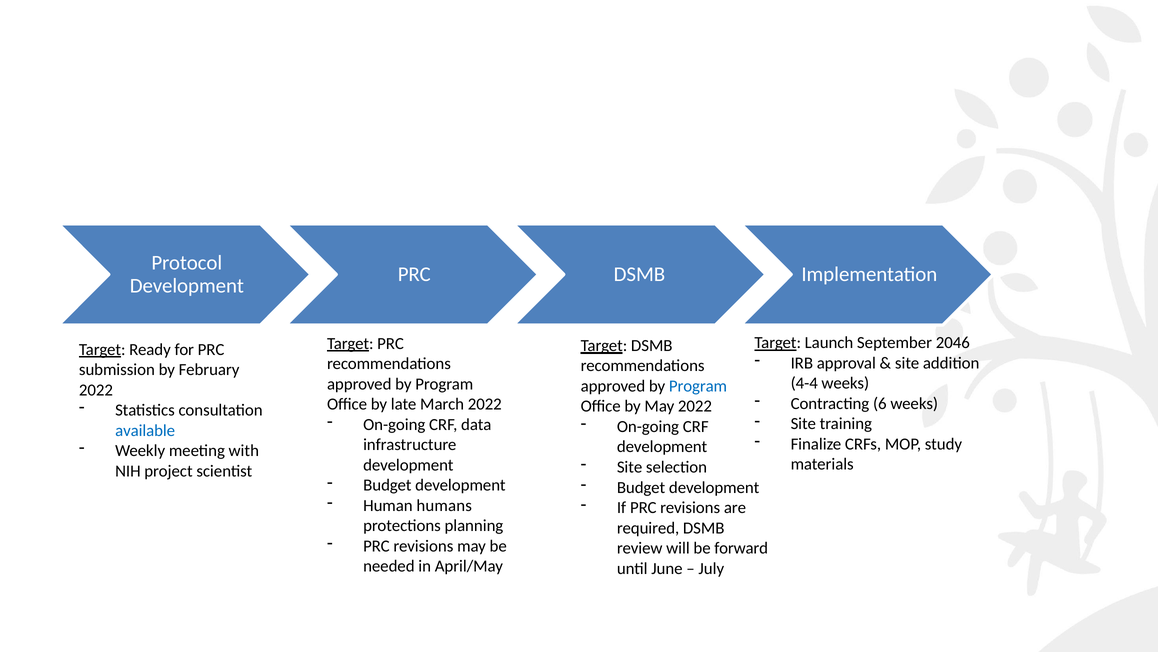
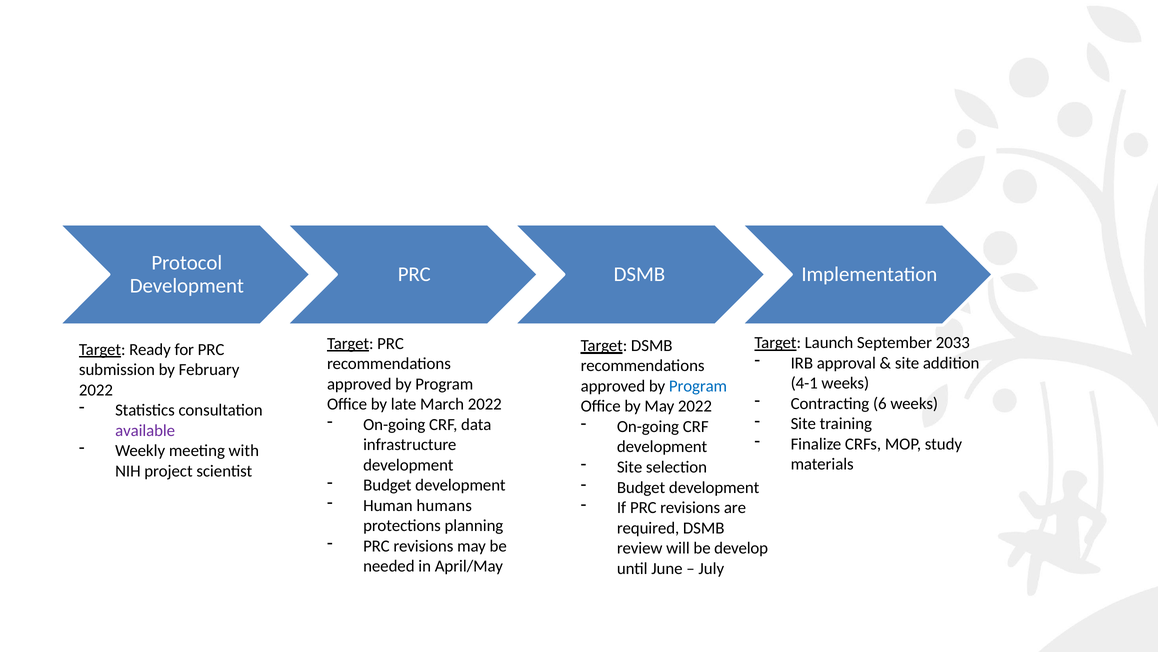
2046: 2046 -> 2033 (953, 343)
4-4: 4-4 -> 4-1 (804, 383)
available colour: blue -> purple (145, 430)
forward: forward -> develop (741, 548)
